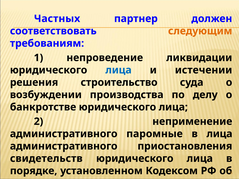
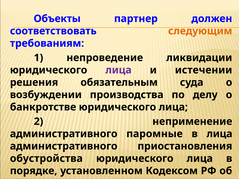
Частных: Частных -> Объекты (57, 19)
лица colour: blue -> purple (119, 70)
строительство: строительство -> обязательным (119, 83)
свидетельств: свидетельств -> обустройства (46, 159)
